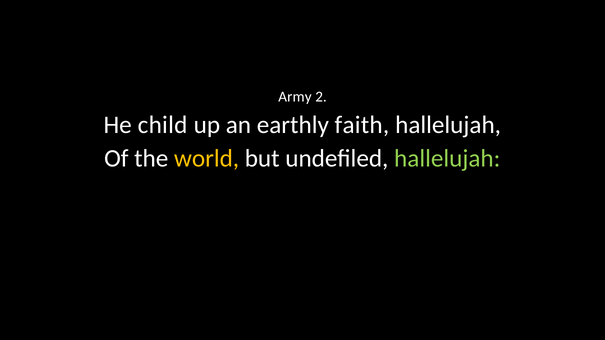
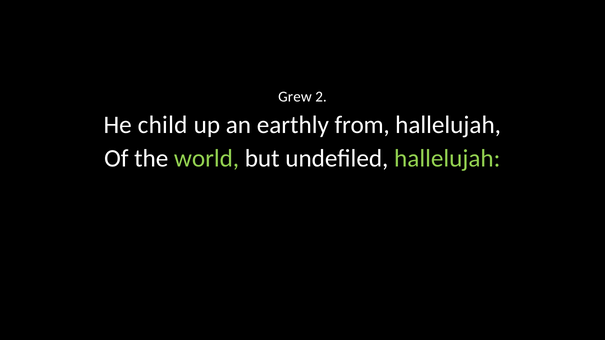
Army: Army -> Grew (295, 97)
faith: faith -> from (362, 125)
world colour: yellow -> light green (207, 158)
